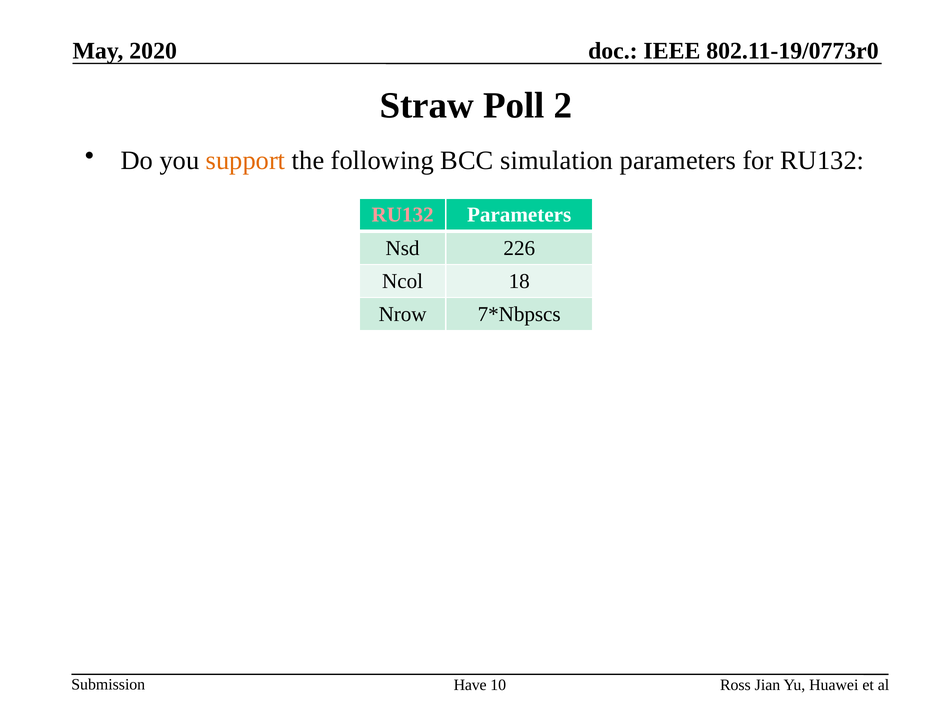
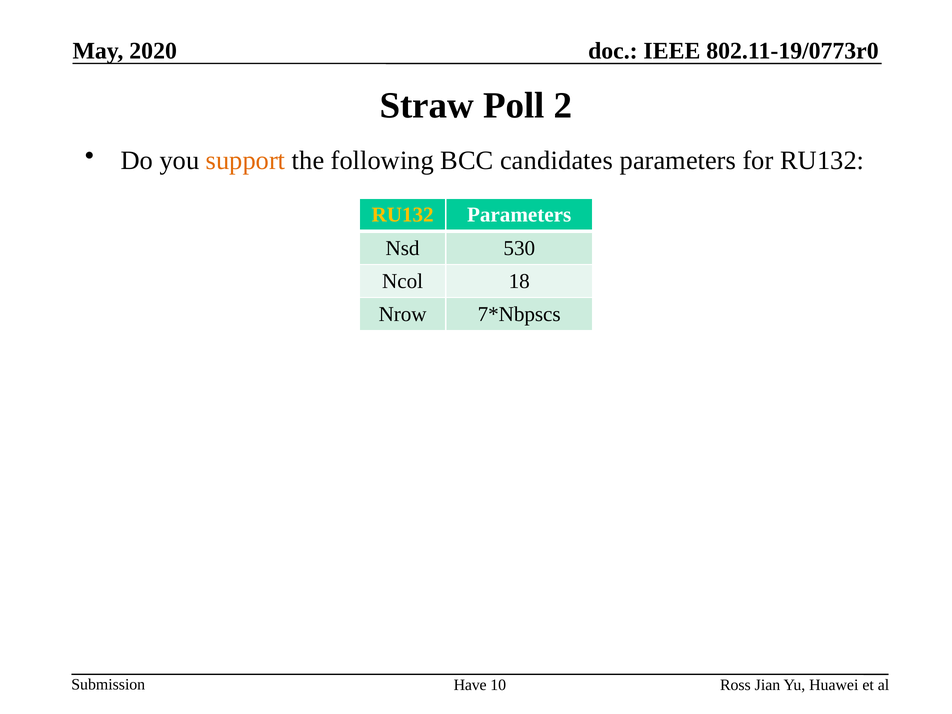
simulation: simulation -> candidates (557, 160)
RU132 colour: pink -> yellow (403, 215)
226: 226 -> 530 (519, 248)
